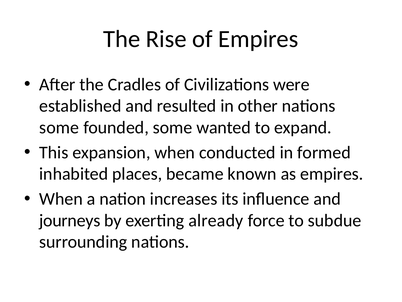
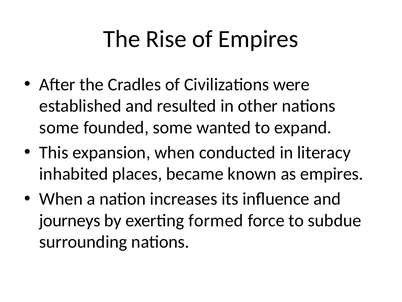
formed: formed -> literacy (324, 152)
already: already -> formed (216, 220)
